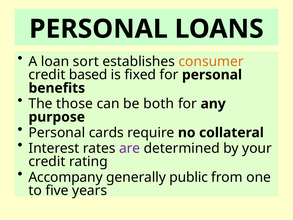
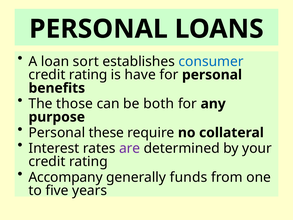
consumer colour: orange -> blue (211, 61)
based: based -> rating (88, 75)
fixed: fixed -> have (140, 75)
cards: cards -> these (106, 133)
public: public -> funds (189, 177)
